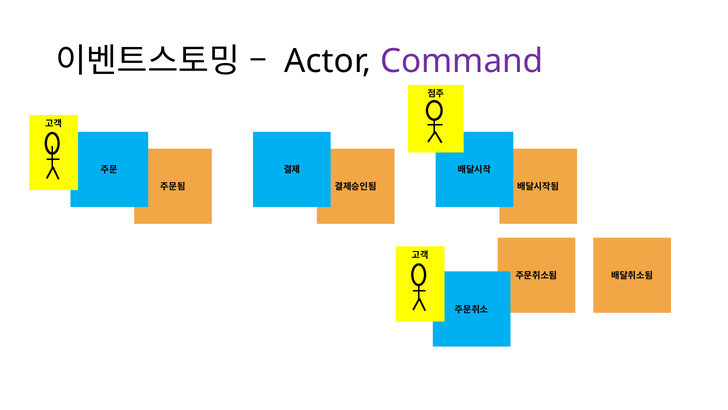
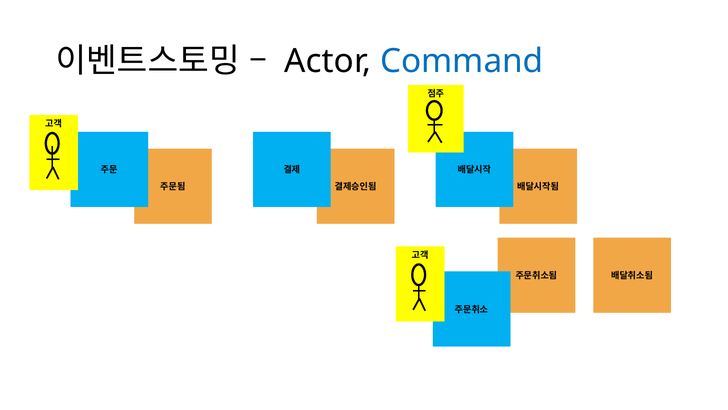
Command colour: purple -> blue (462, 61)
